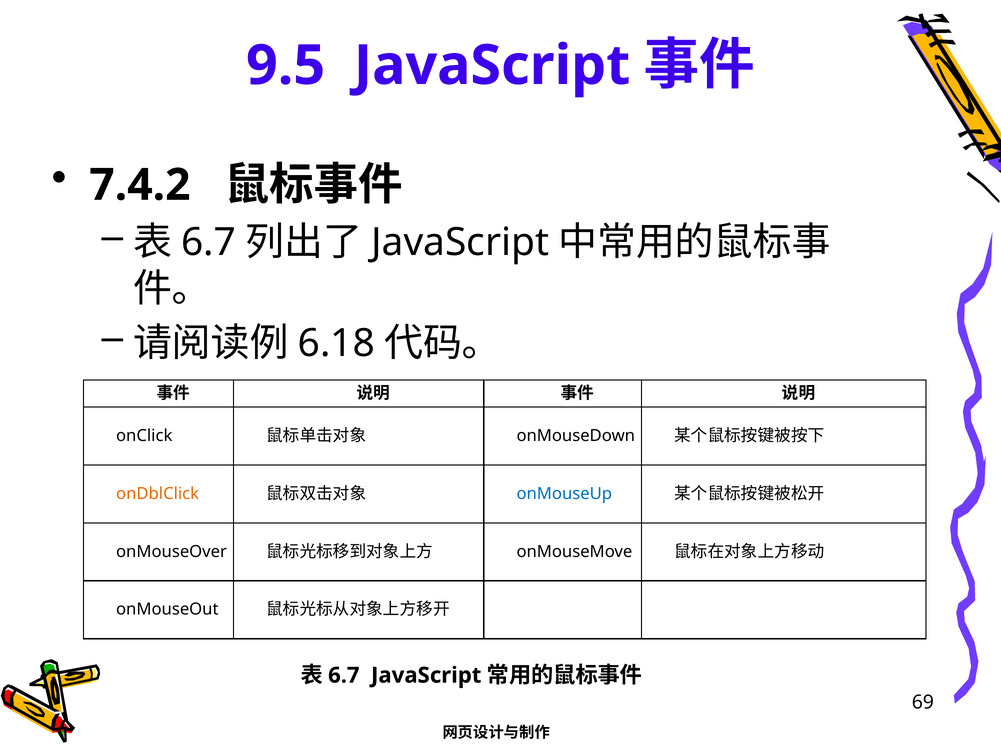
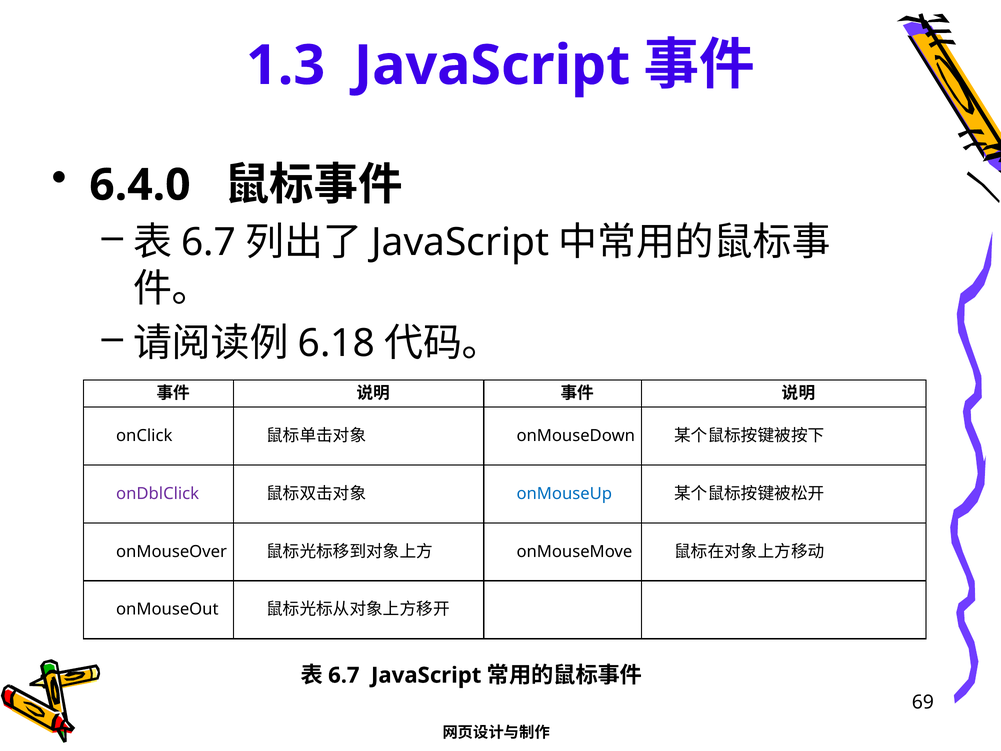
9.5: 9.5 -> 1.3 (286, 66)
7.4.2: 7.4.2 -> 6.4.0 (140, 185)
onDblClick colour: orange -> purple (158, 494)
